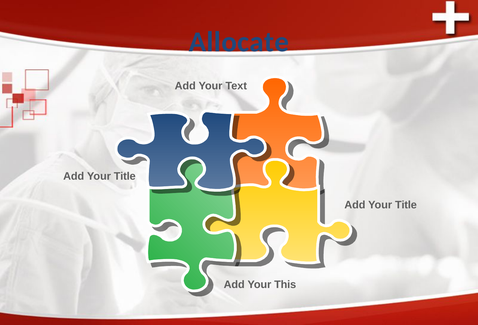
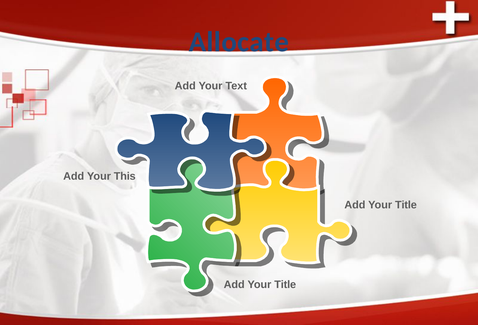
Title: Title -> This (125, 176)
This: This -> Title (285, 285)
